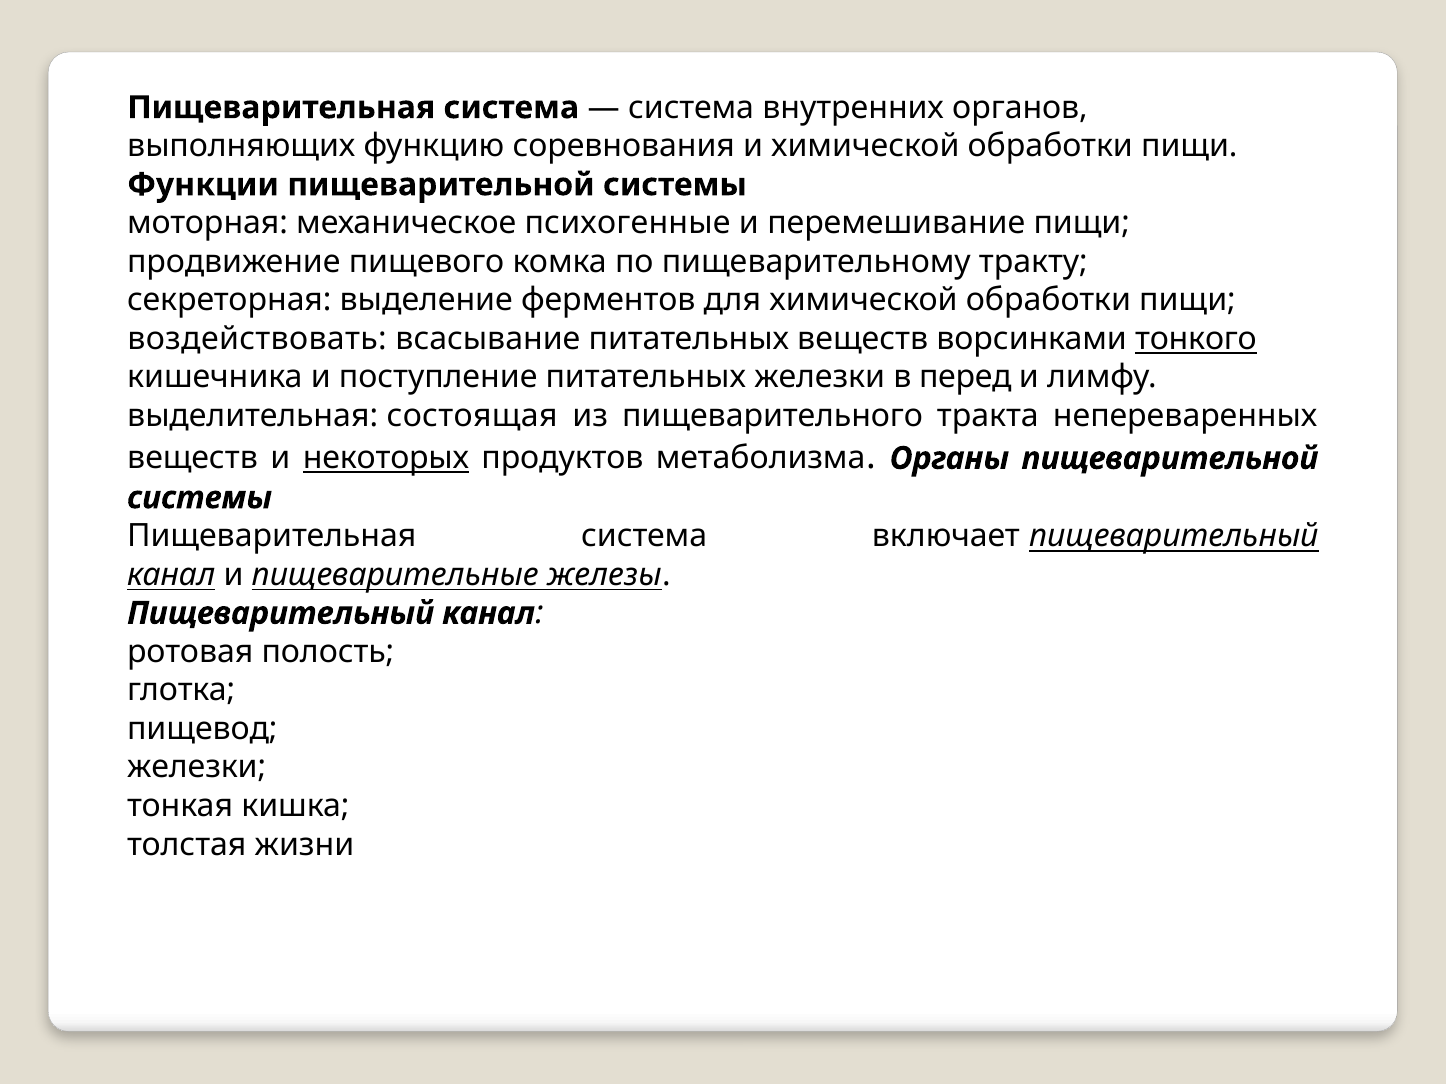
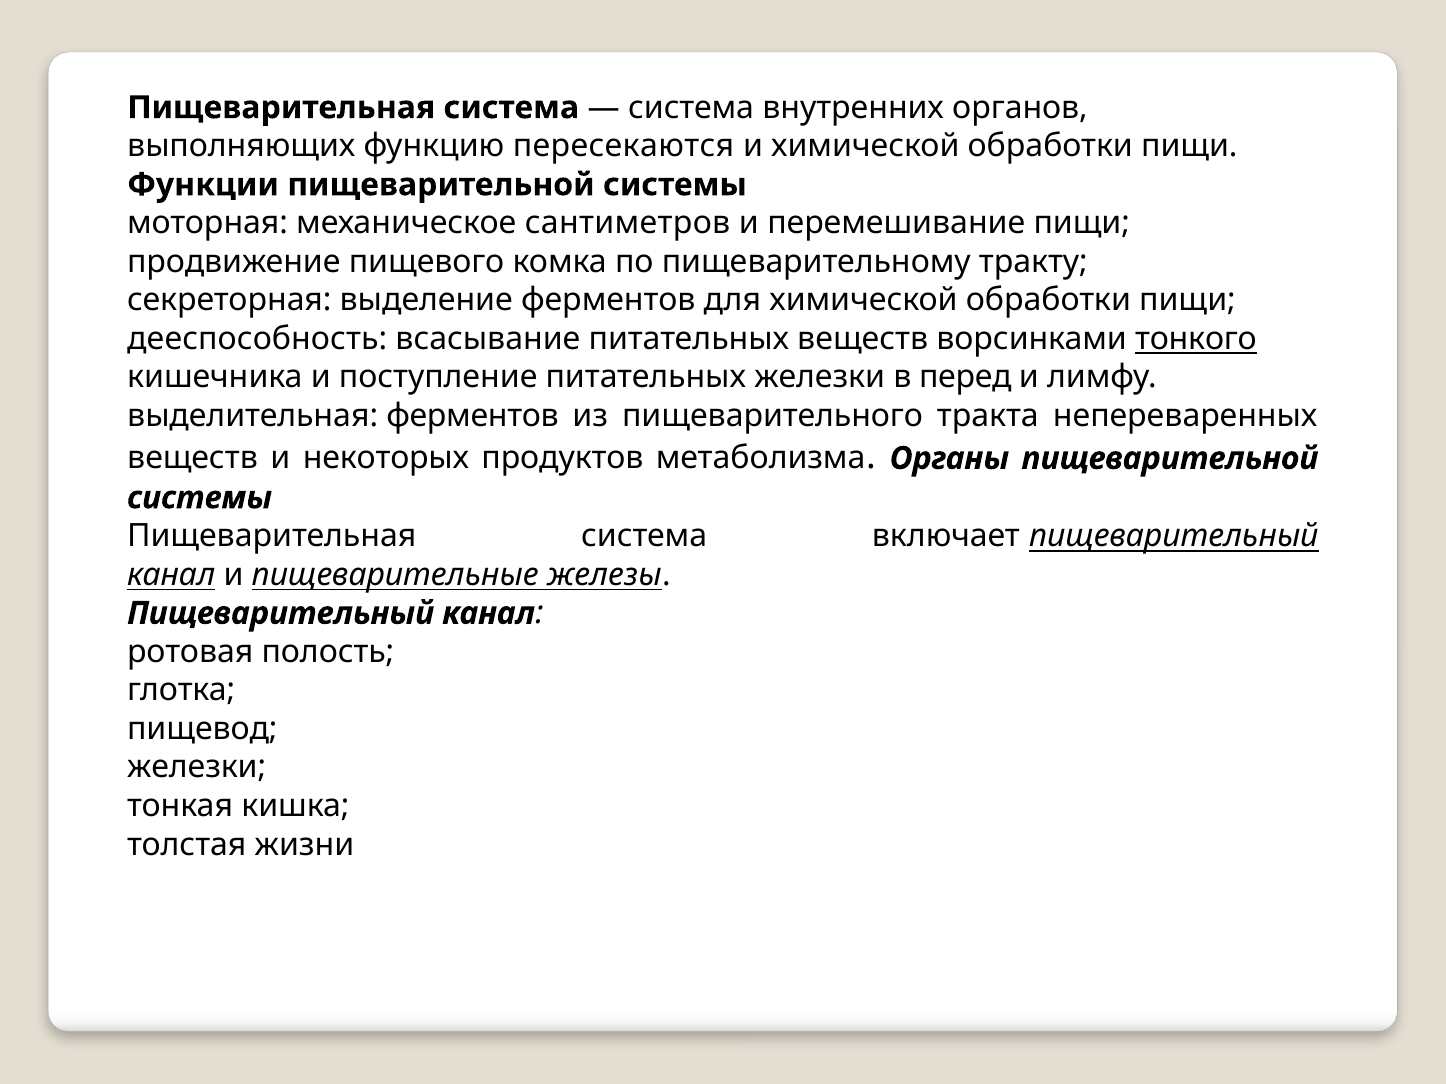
соревнования: соревнования -> пересекаются (624, 146)
психогенные: психогенные -> сантиметров (628, 223)
воздействовать: воздействовать -> дееспособность (257, 339)
выделительная состоящая: состоящая -> ферментов (472, 416)
некоторых underline: present -> none (386, 459)
